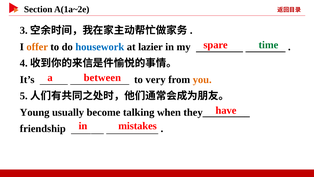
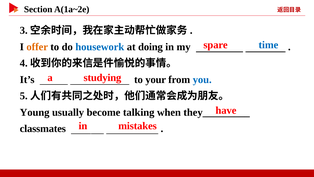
time colour: green -> blue (268, 45)
lazier: lazier -> doing (150, 47)
between: between -> studying (102, 77)
very: very -> your (156, 79)
you colour: orange -> blue (202, 79)
friendship: friendship -> classmates (43, 128)
